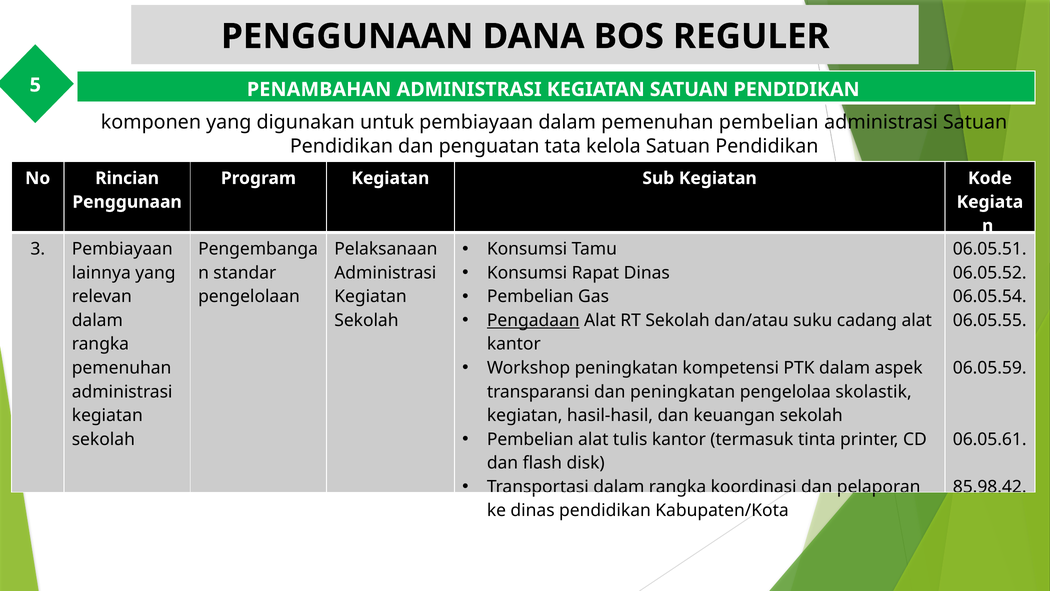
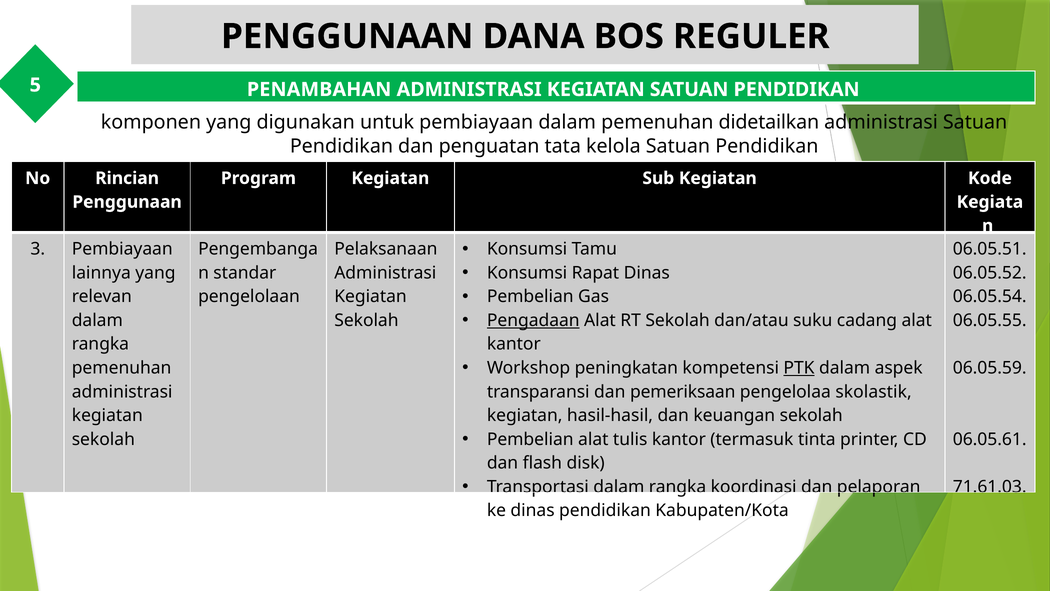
pemenuhan pembelian: pembelian -> didetailkan (769, 122)
PTK underline: none -> present (799, 368)
dan peningkatan: peningkatan -> pemeriksaan (683, 391)
85.98.42: 85.98.42 -> 71.61.03 (990, 486)
